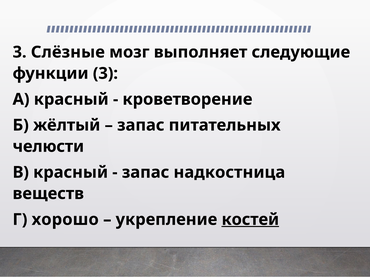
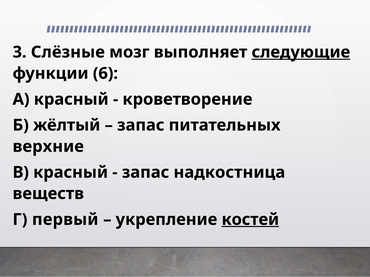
следующие underline: none -> present (301, 52)
функции 3: 3 -> 6 (105, 74)
челюсти: челюсти -> верхние (48, 147)
хорошо: хорошо -> первый (65, 220)
